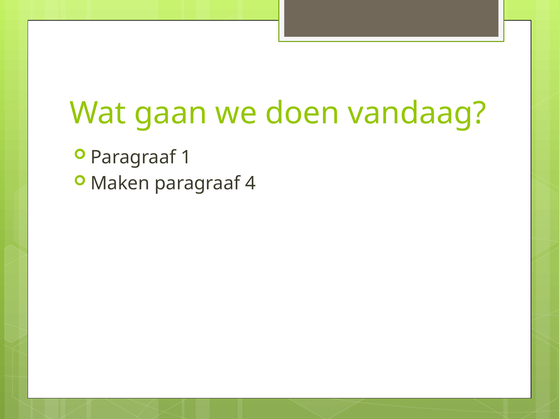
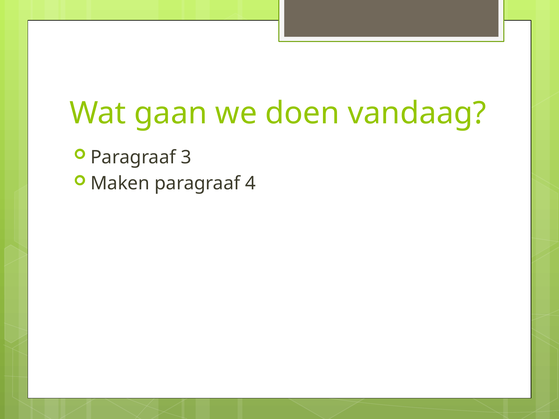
1: 1 -> 3 (186, 157)
